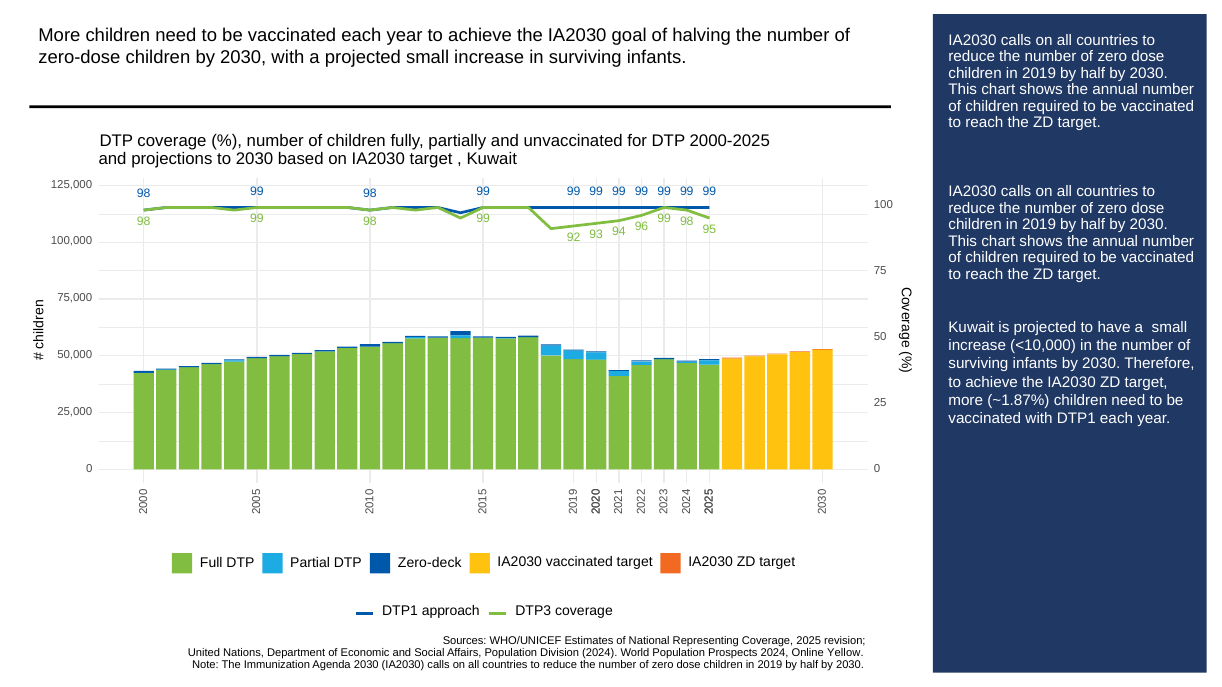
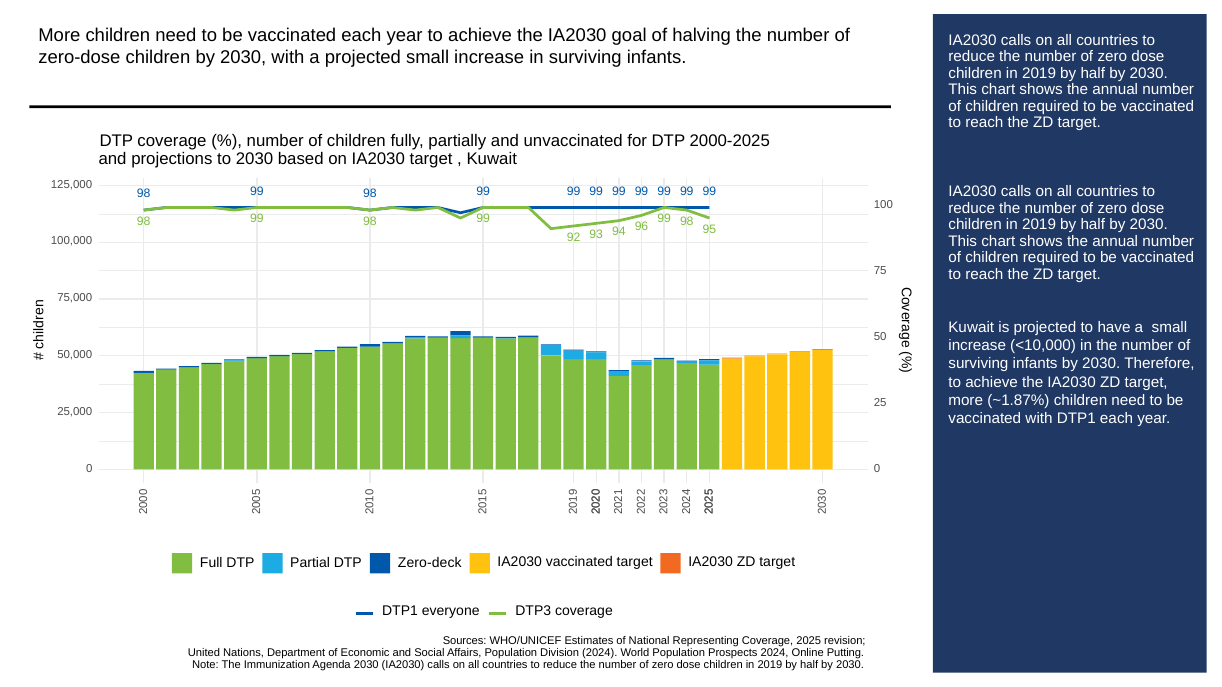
approach: approach -> everyone (451, 612)
Yellow: Yellow -> Putting (845, 653)
